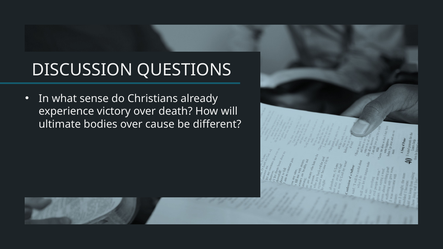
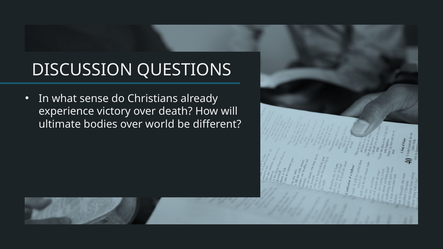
cause: cause -> world (160, 124)
